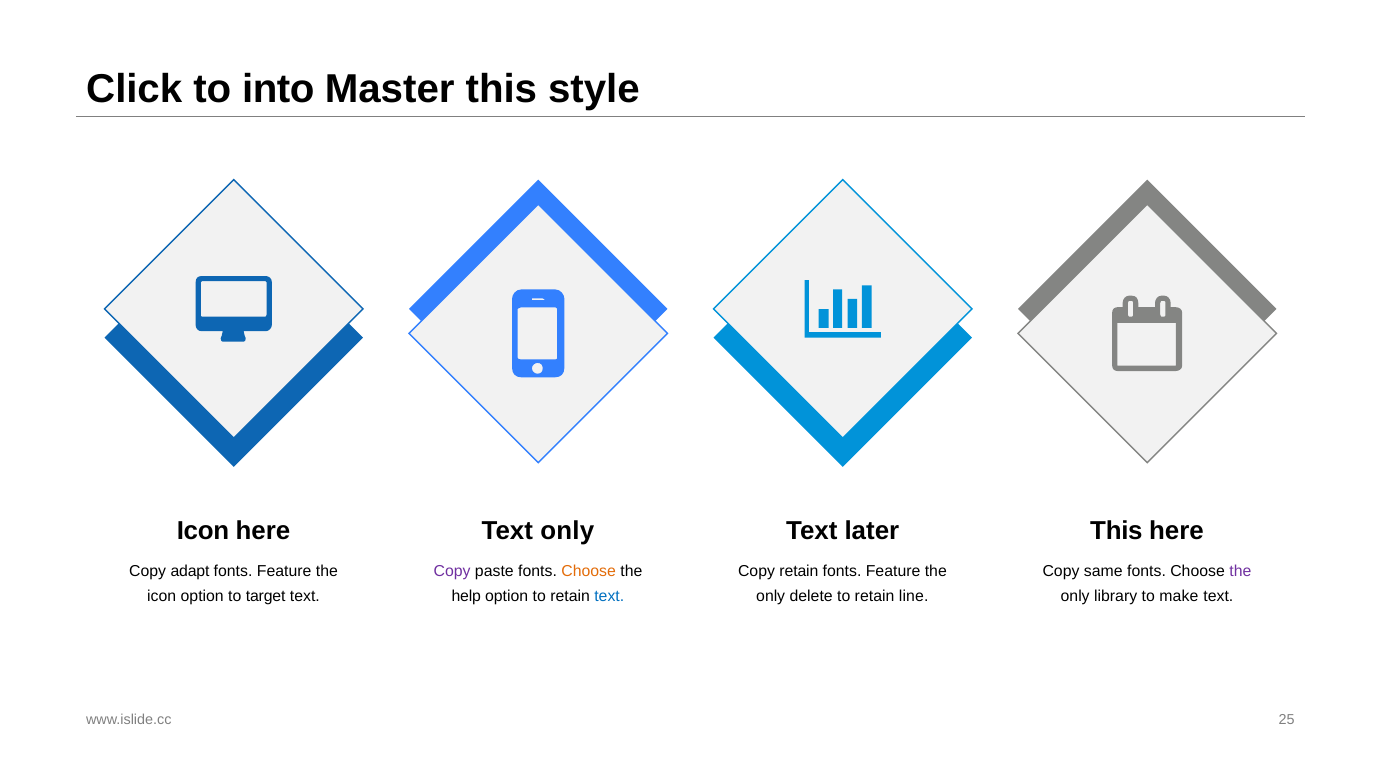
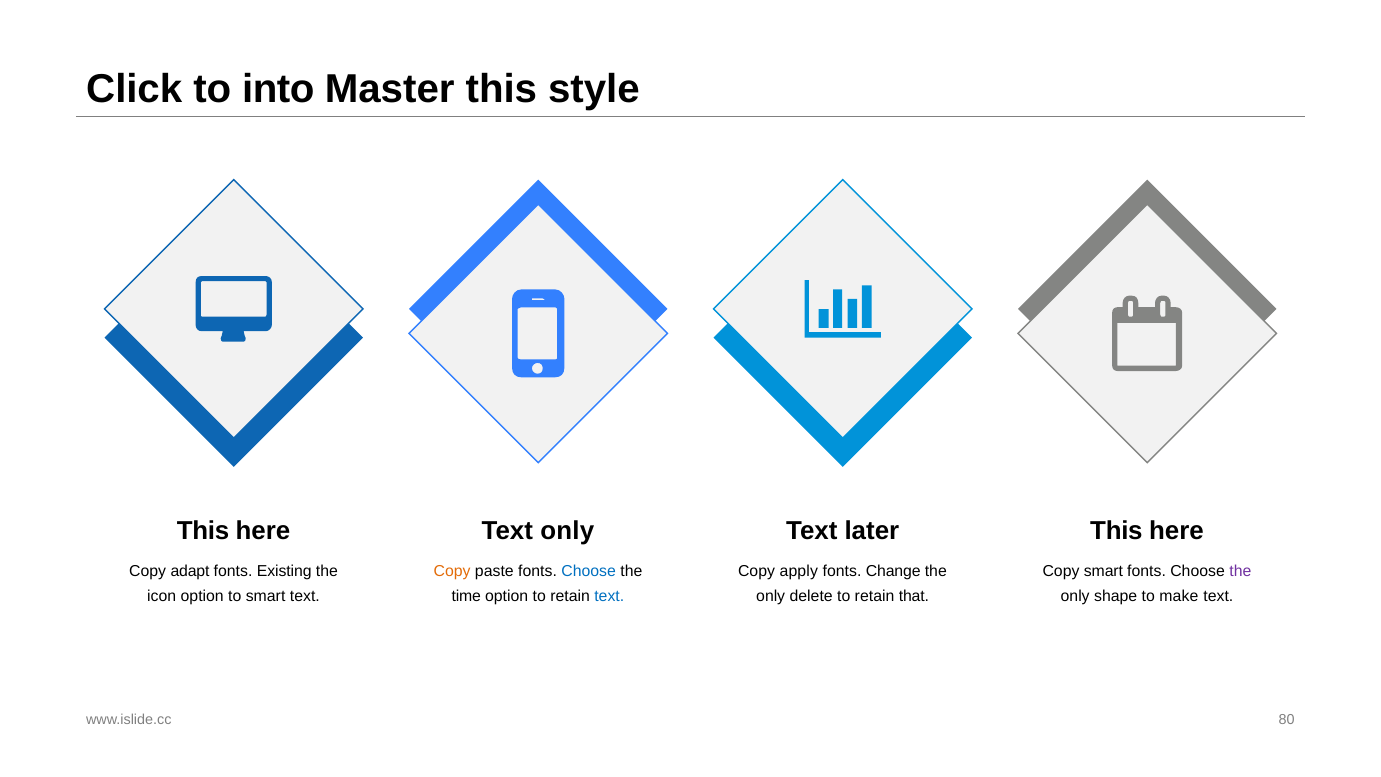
Icon: Icon -> This (203, 531)
Feature: Feature -> Existing (284, 571)
Copy colour: purple -> orange (452, 571)
Choose colour: orange -> blue (589, 571)
Copy retain: retain -> apply (799, 571)
Feature: Feature -> Change (893, 571)
Copy same: same -> smart (1103, 571)
to target: target -> smart (266, 596)
help: help -> time (466, 596)
line: line -> that (914, 596)
library: library -> shape (1116, 596)
25: 25 -> 80 (1287, 720)
